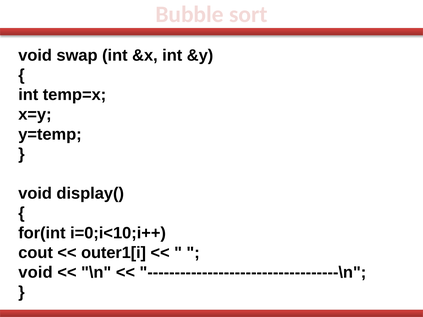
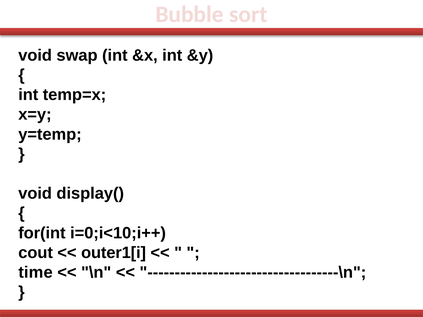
void: void -> time (35, 273)
